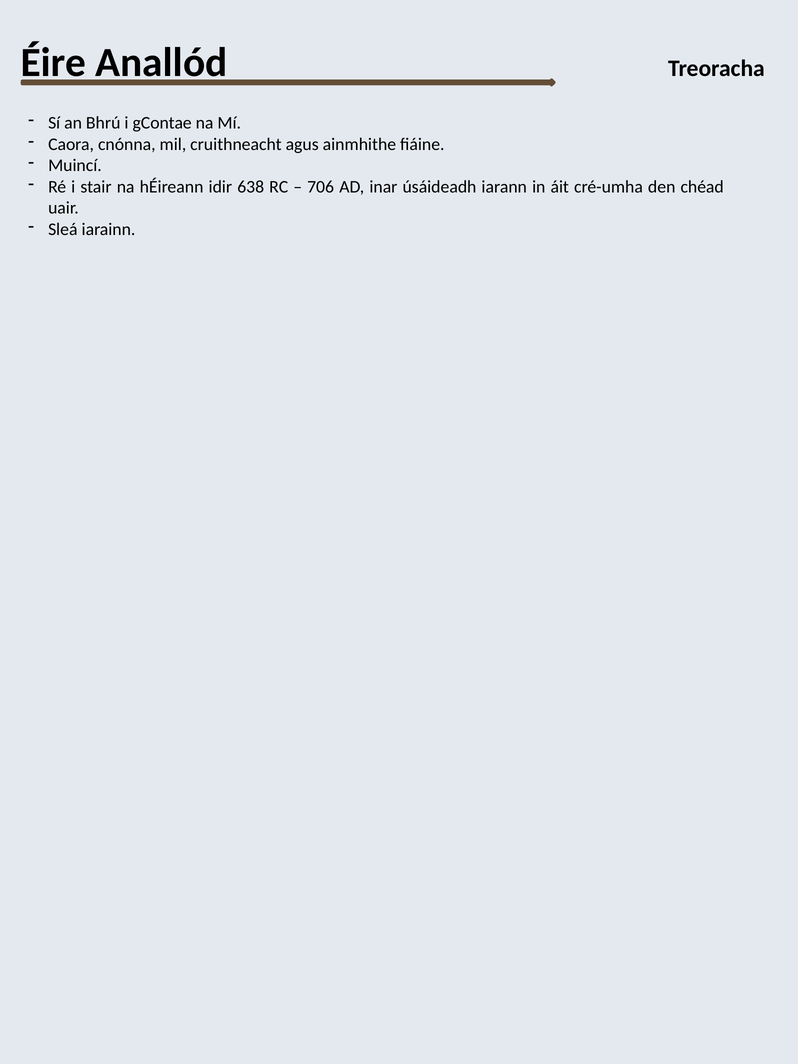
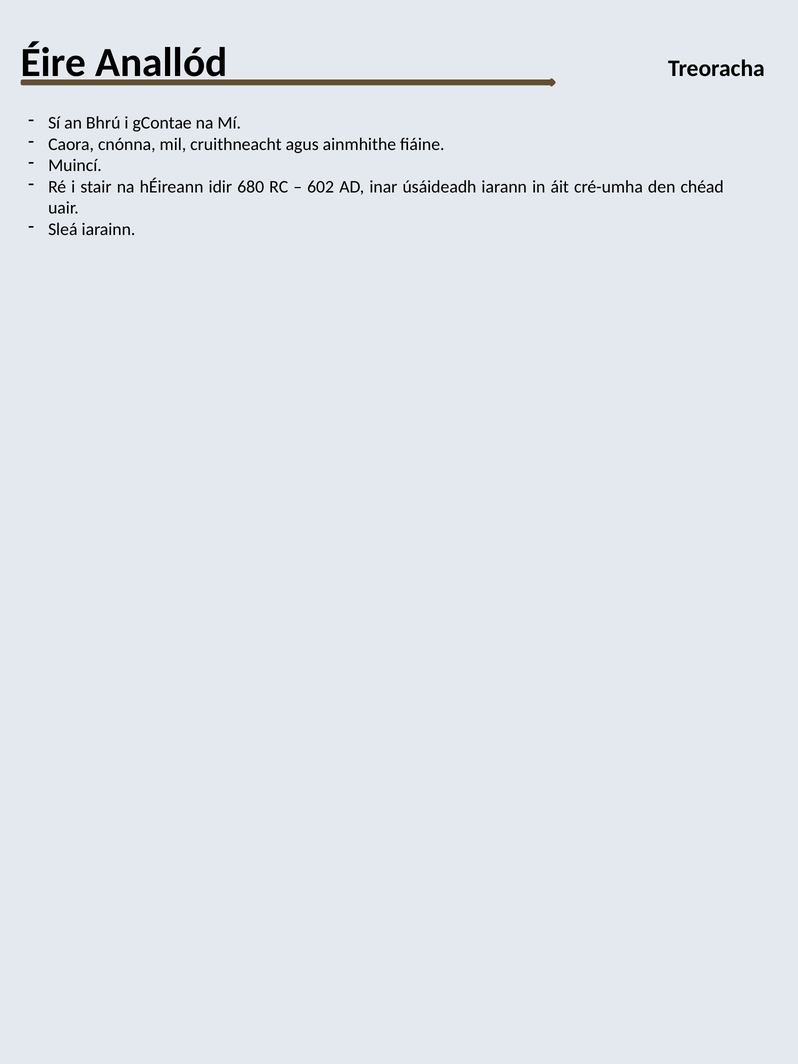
638: 638 -> 680 (251, 187)
706: 706 -> 602 (321, 187)
